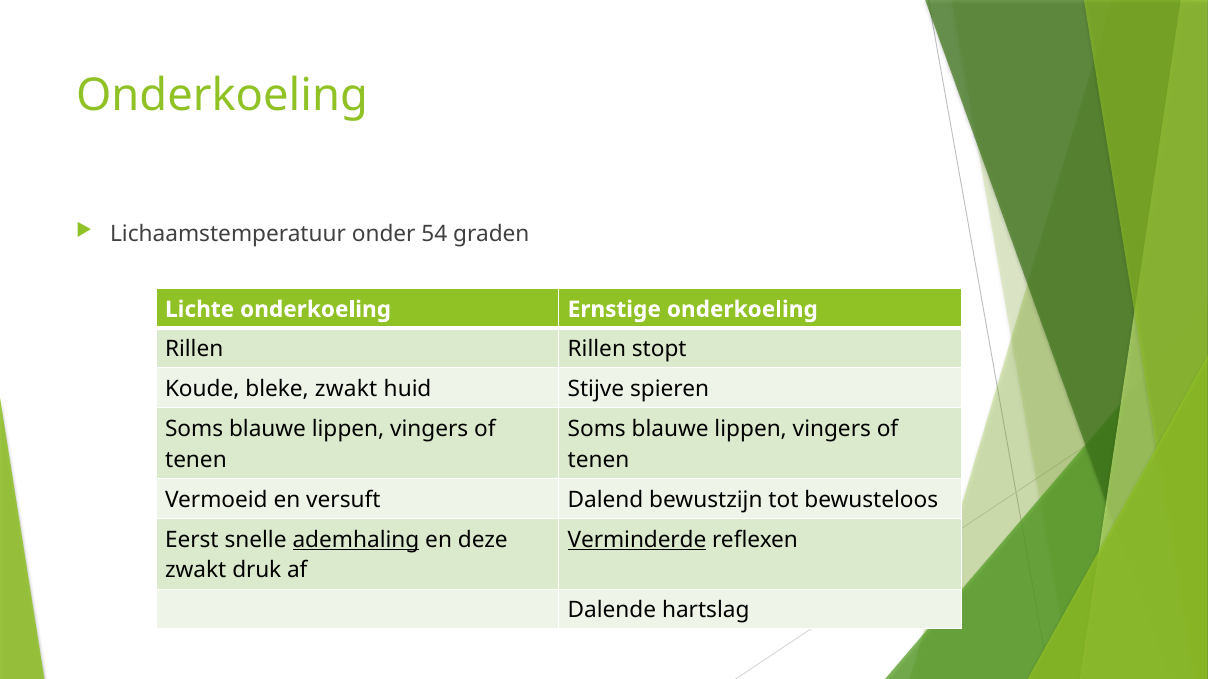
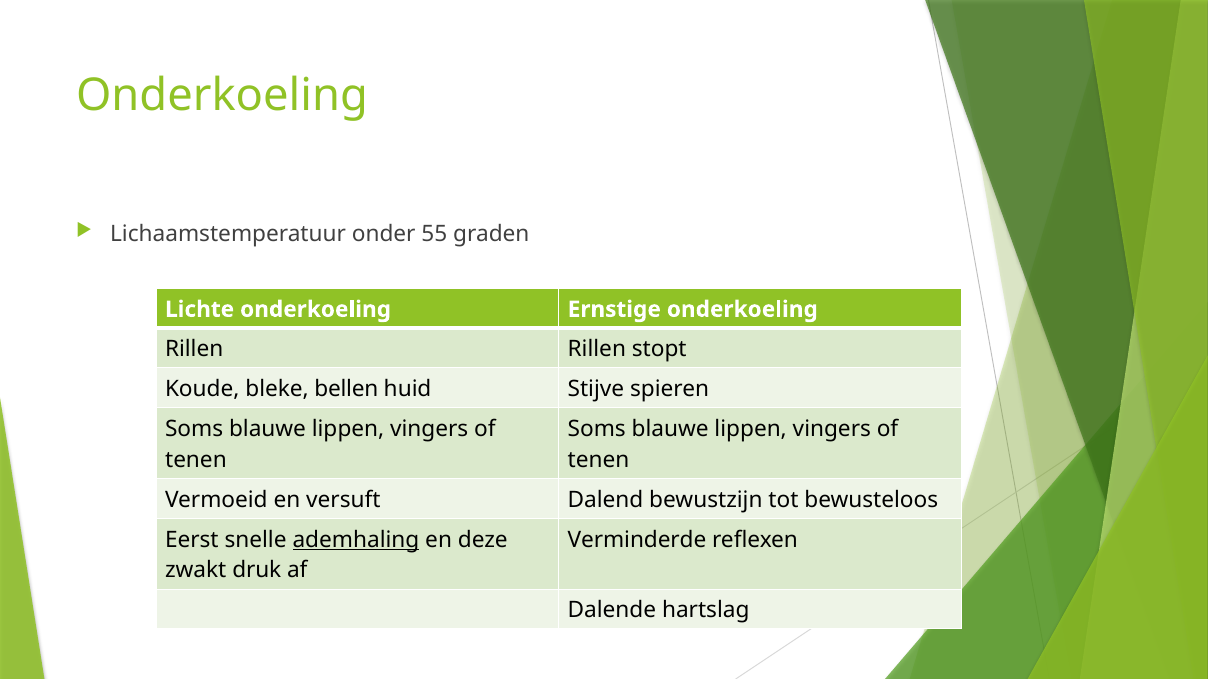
54: 54 -> 55 (434, 234)
bleke zwakt: zwakt -> bellen (346, 389)
Verminderde underline: present -> none (637, 540)
